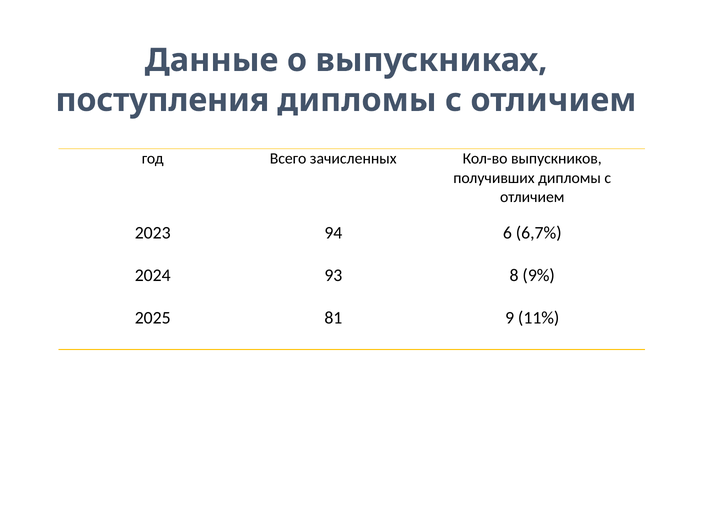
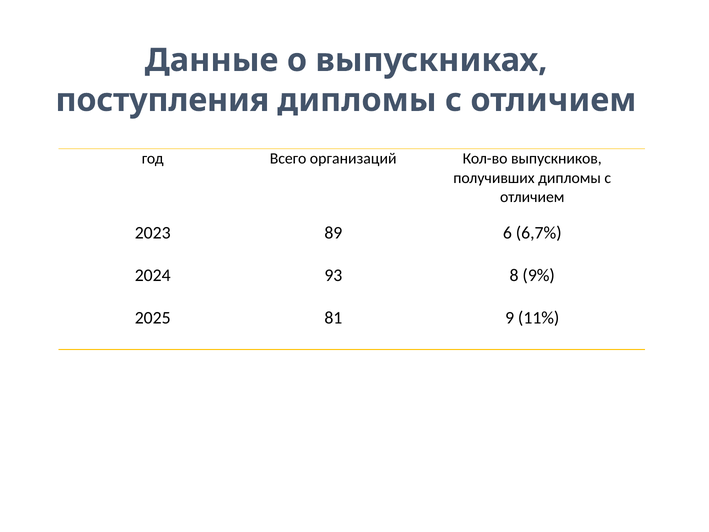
зачисленных: зачисленных -> организаций (353, 158)
94: 94 -> 89 (333, 233)
